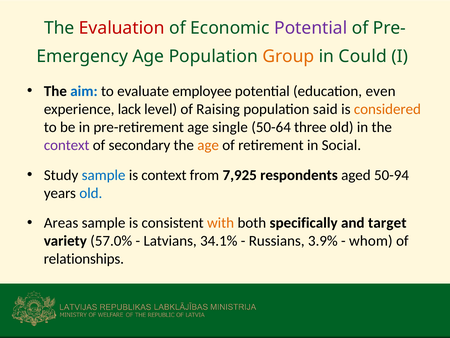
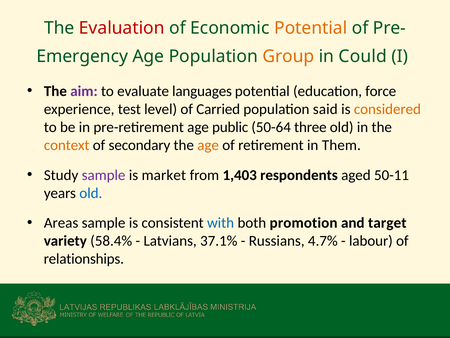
Potential colour: purple -> orange (311, 28)
aim colour: blue -> purple (84, 91)
employee: employee -> languages (202, 91)
even: even -> force (381, 91)
lack: lack -> test (129, 109)
Raising: Raising -> Carried (218, 109)
single: single -> public (230, 127)
context colour: purple -> orange (67, 145)
Social: Social -> Them (341, 145)
sample colour: blue -> purple (104, 175)
is context: context -> market (164, 175)
7,925: 7,925 -> 1,403 (240, 175)
50-94: 50-94 -> 50-11 (392, 175)
with colour: orange -> blue (221, 223)
specifically: specifically -> promotion (304, 223)
57.0%: 57.0% -> 58.4% (111, 241)
34.1%: 34.1% -> 37.1% (219, 241)
3.9%: 3.9% -> 4.7% (323, 241)
whom: whom -> labour (371, 241)
